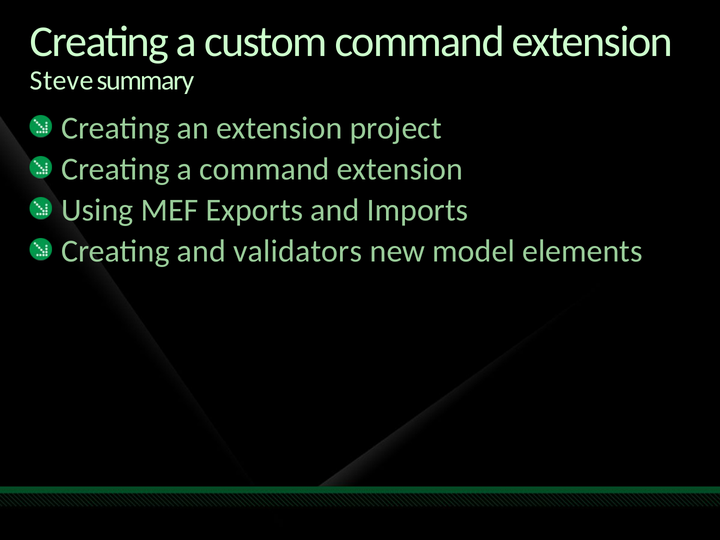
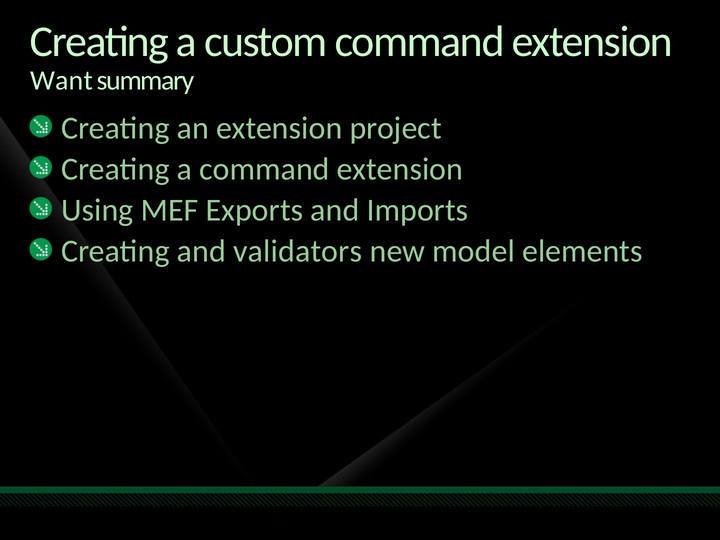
Steve: Steve -> Want (62, 81)
